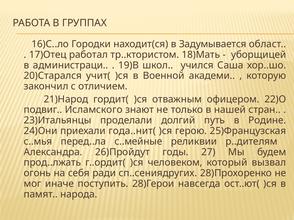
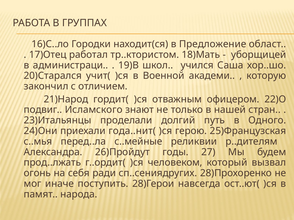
Задумывается: Задумывается -> Предложение (213, 44)
Родине: Родине -> Одного (267, 121)
